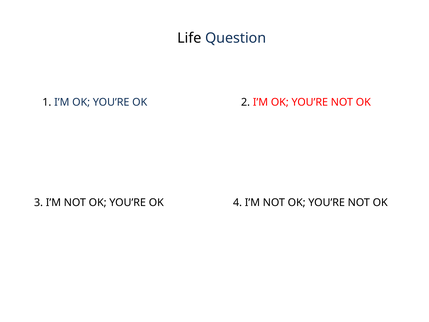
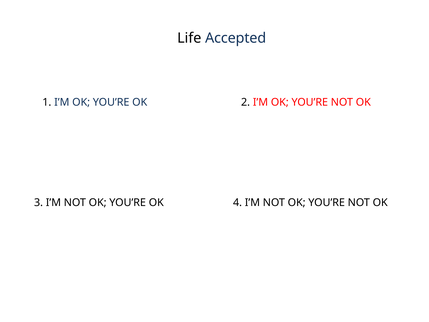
Question: Question -> Accepted (236, 38)
